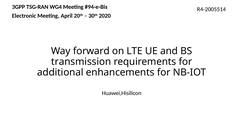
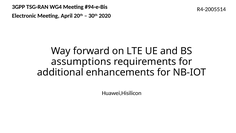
transmission: transmission -> assumptions (81, 62)
